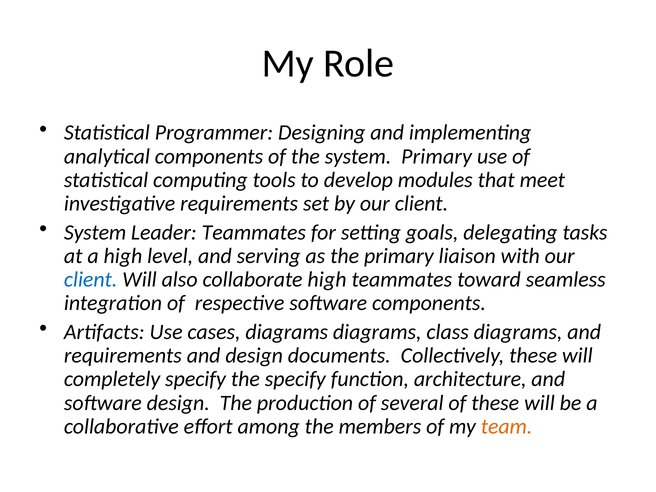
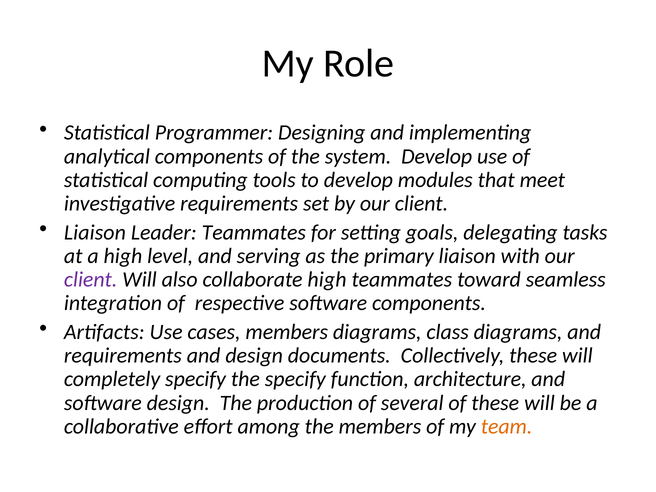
system Primary: Primary -> Develop (437, 156)
System: System -> Liaison (95, 232)
client colour: blue -> purple (91, 280)
cases diagrams: diagrams -> members (287, 332)
